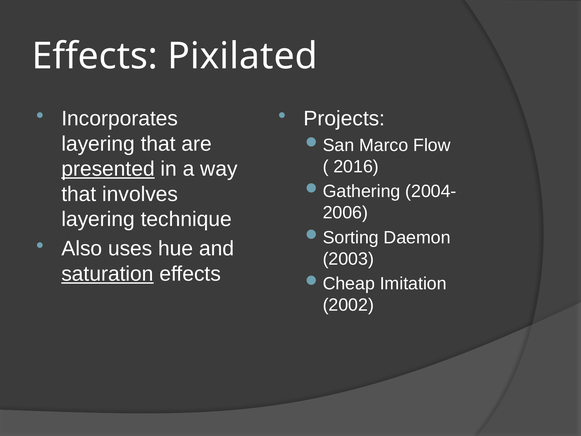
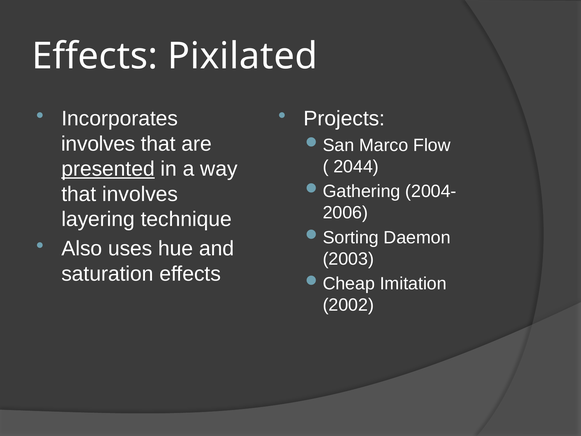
layering: layering -> involves (98, 144)
2016: 2016 -> 2044 (356, 166)
saturation underline: present -> none (108, 274)
